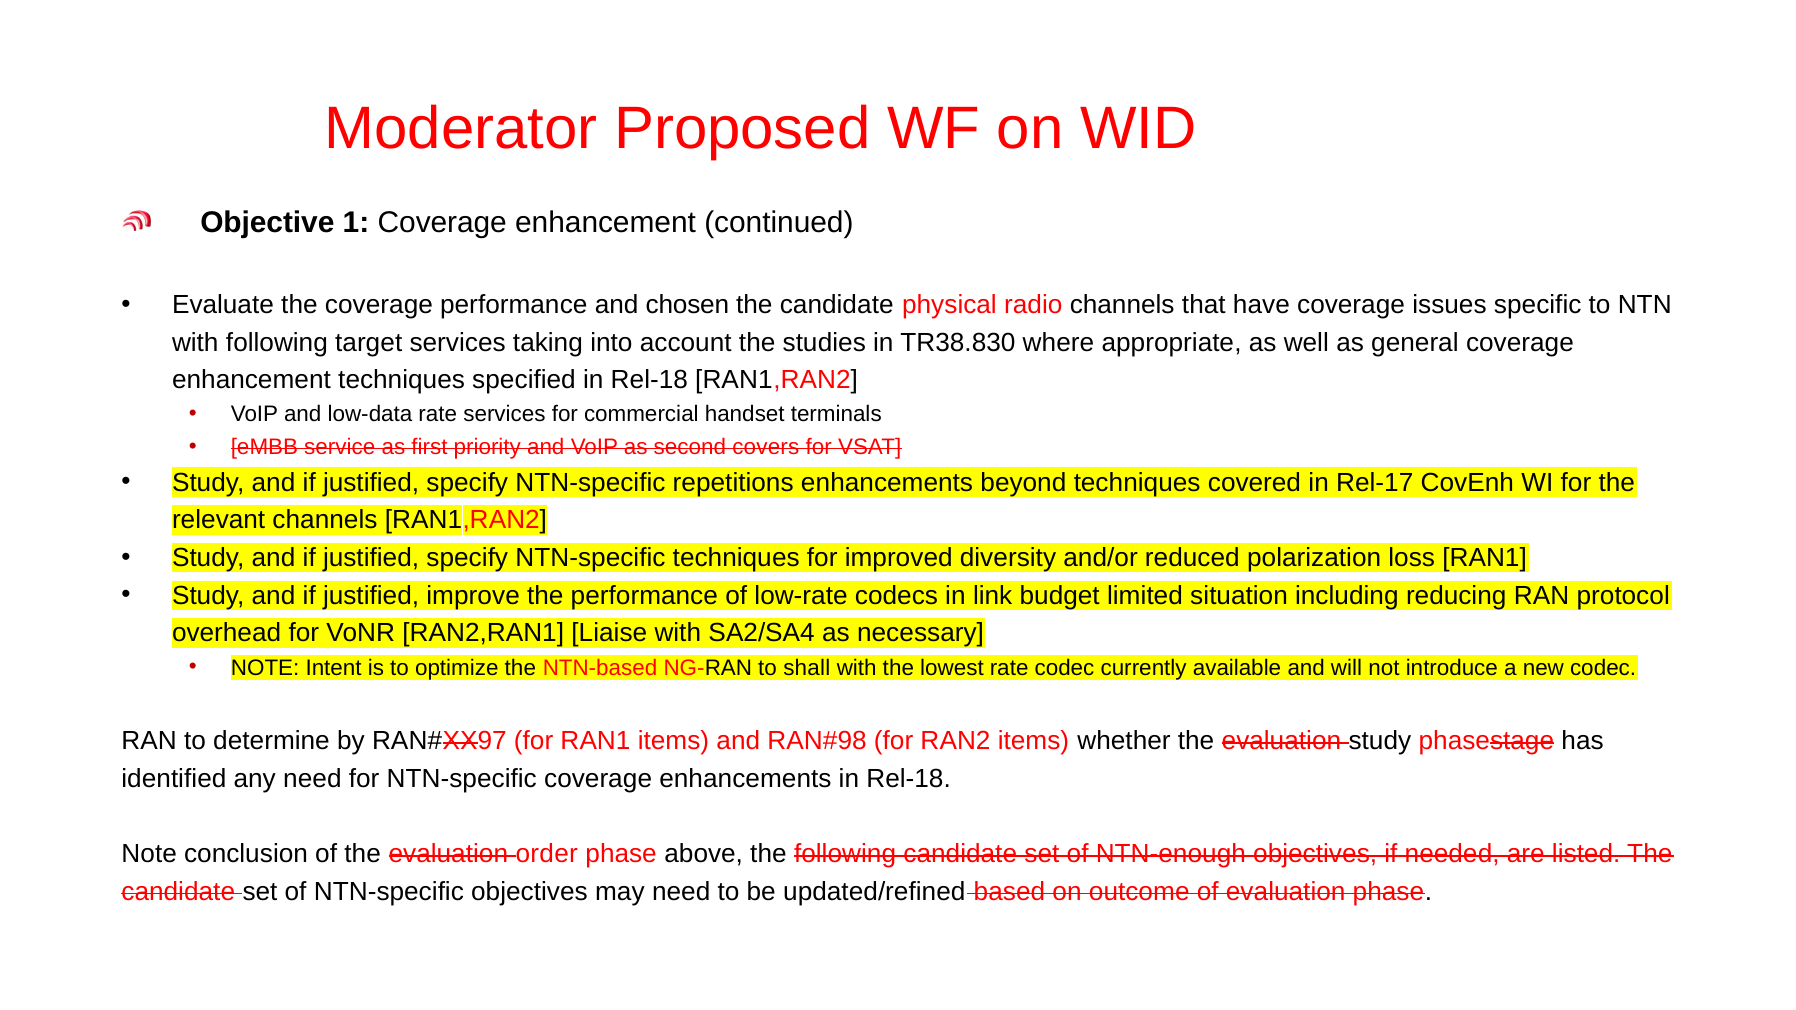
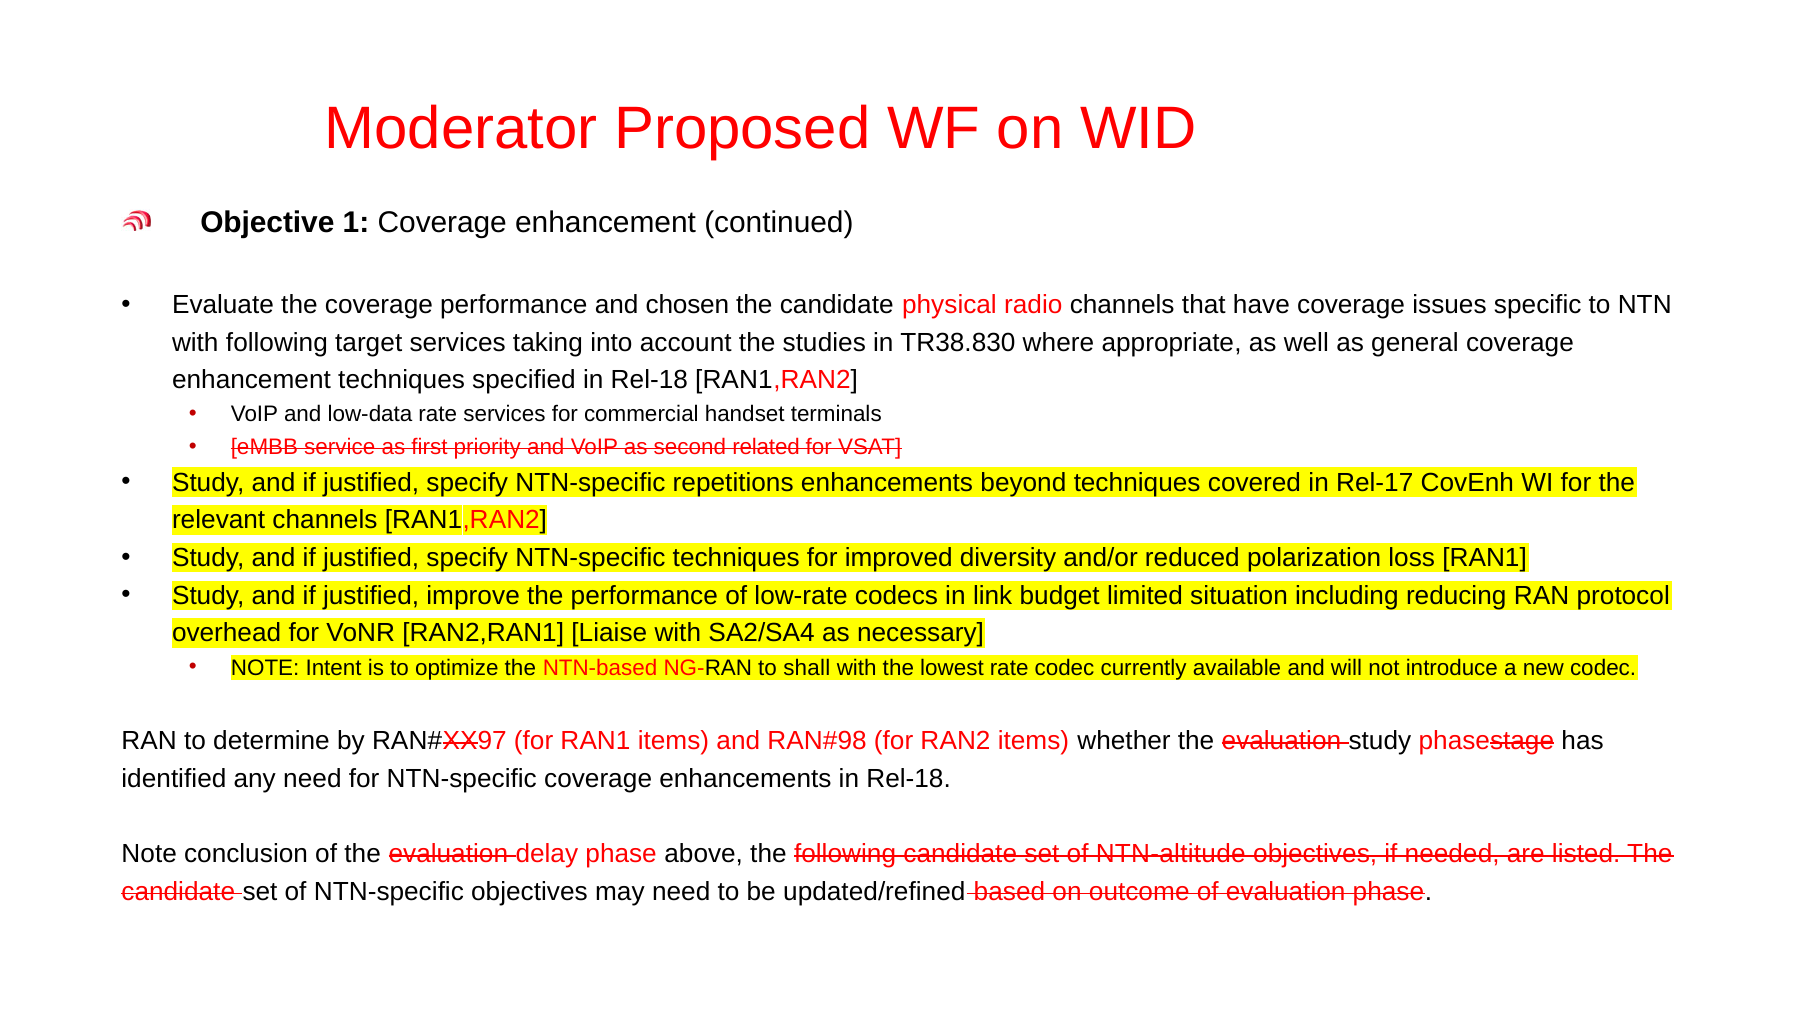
covers: covers -> related (766, 447)
order: order -> delay (547, 854)
NTN-enough: NTN-enough -> NTN-altitude (1171, 854)
